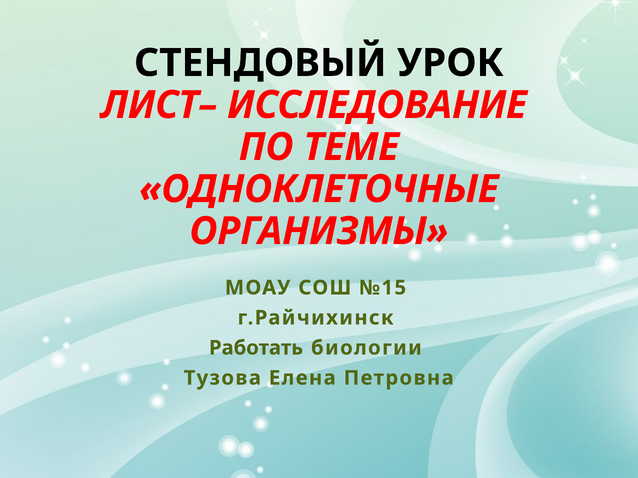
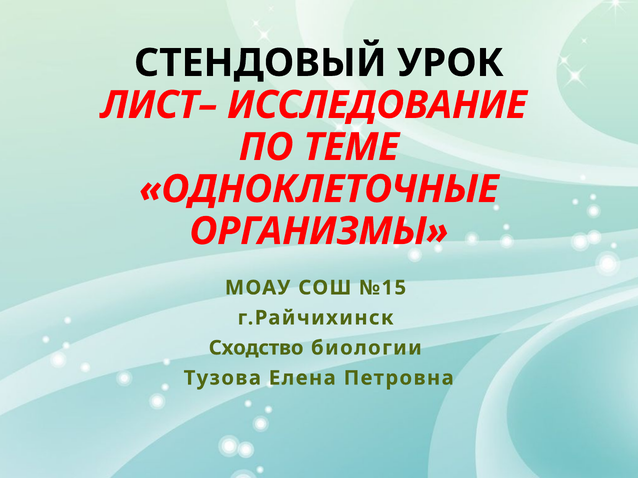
Работать: Работать -> Сходство (256, 348)
